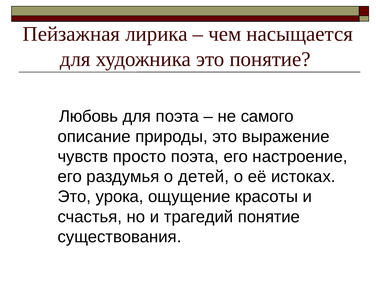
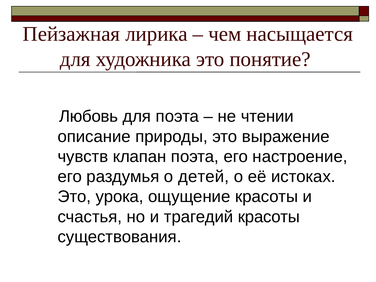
самого: самого -> чтении (267, 116)
просто: просто -> клапан (140, 157)
трагедий понятие: понятие -> красоты (269, 217)
